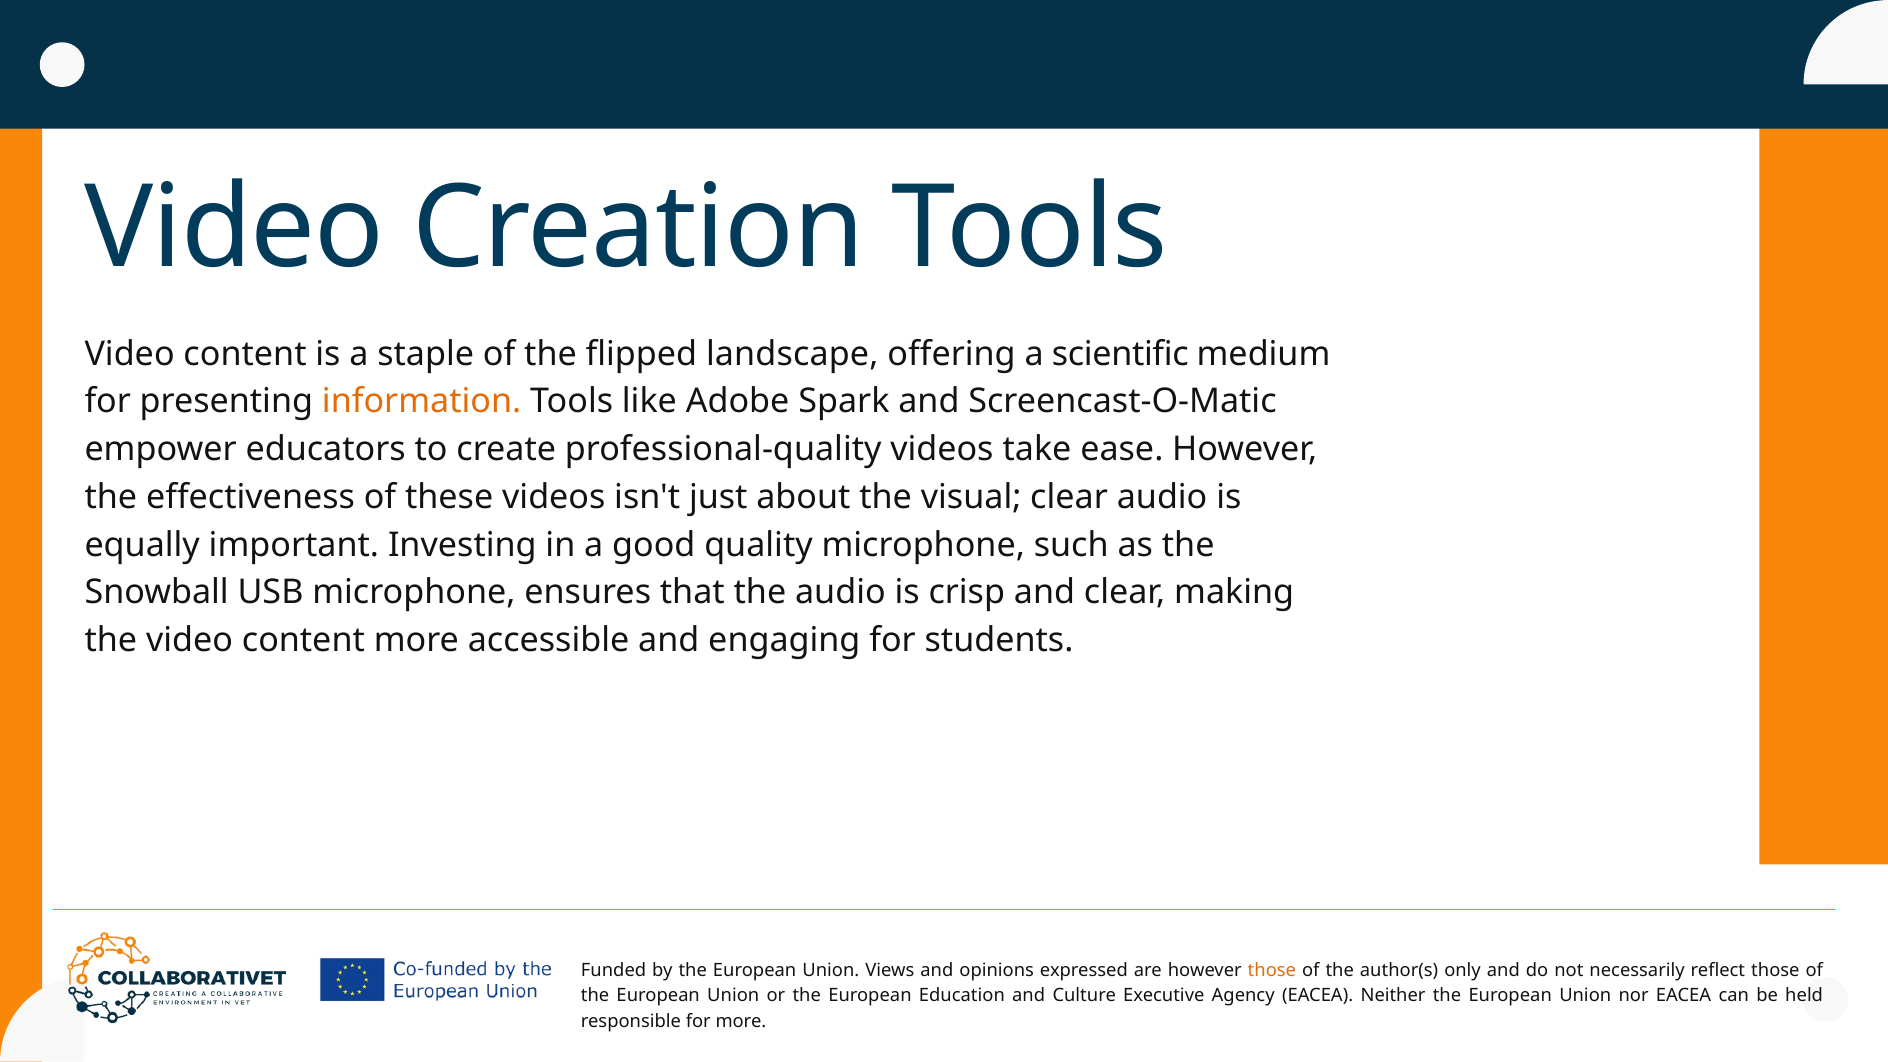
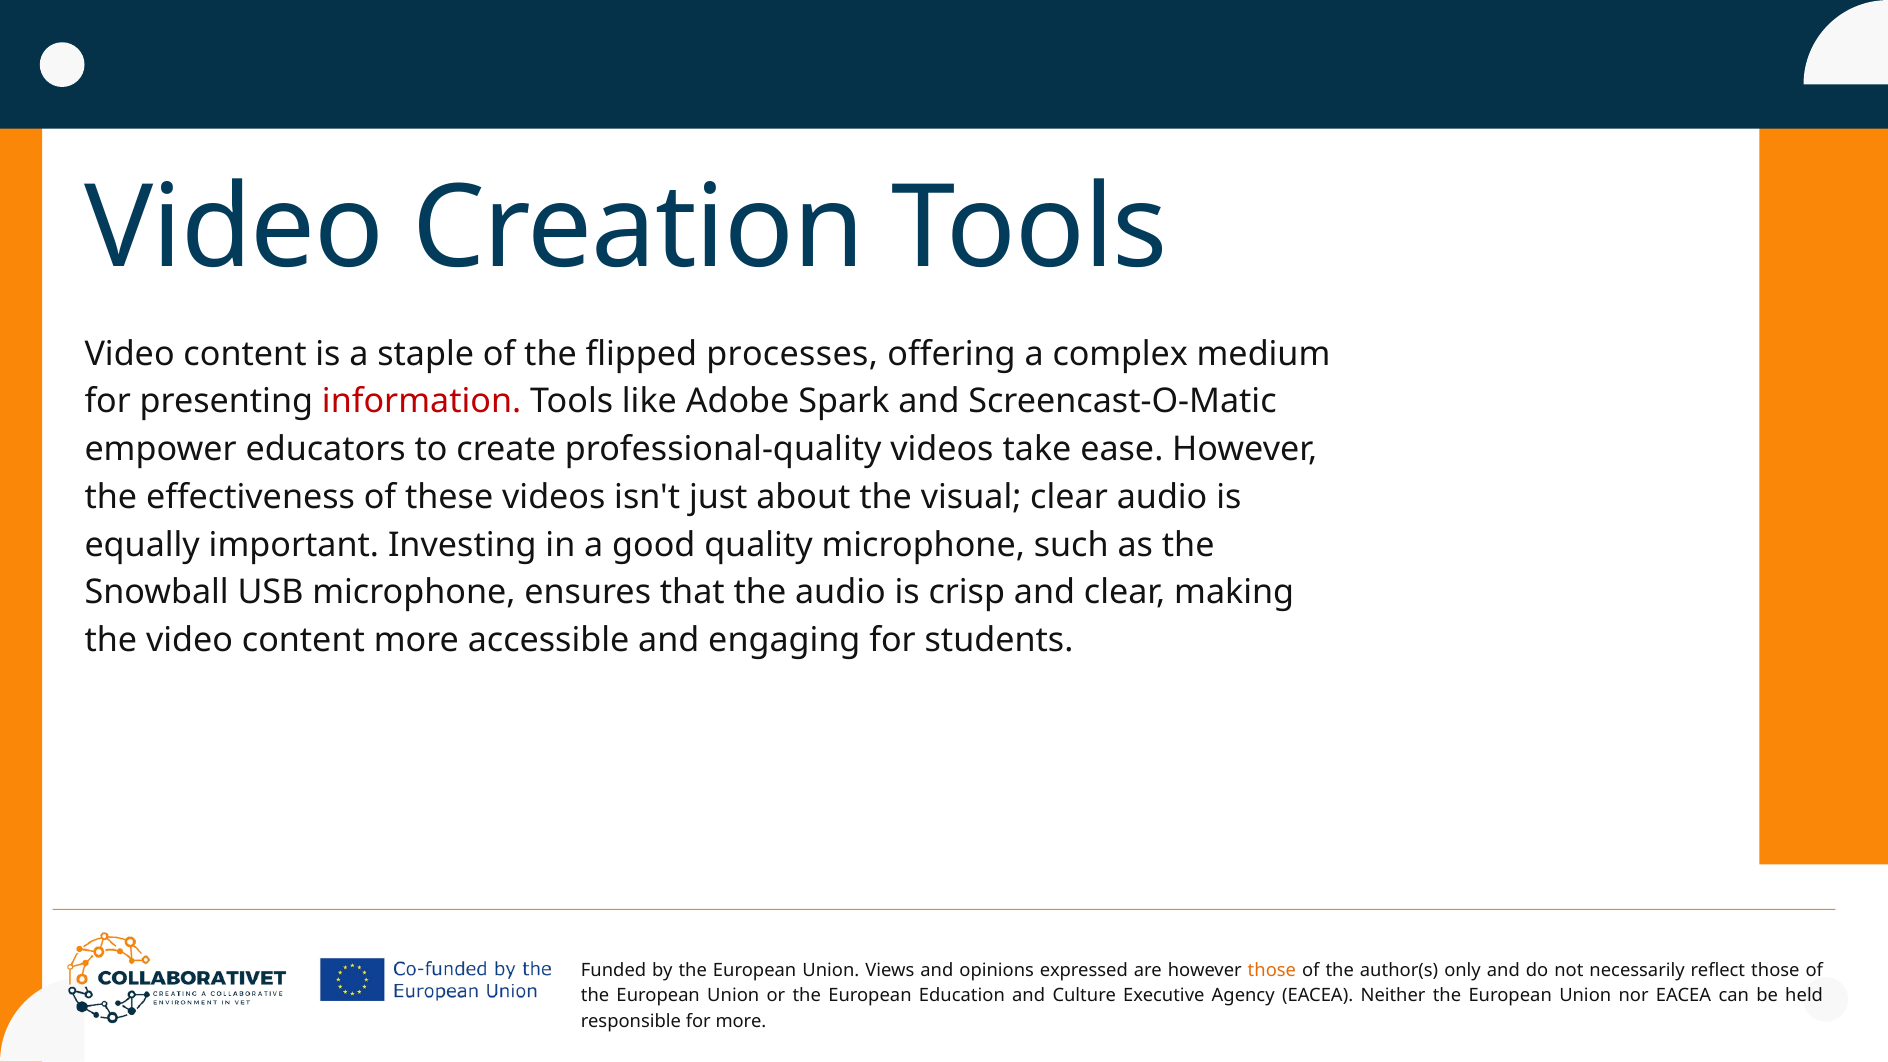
landscape: landscape -> processes (792, 354)
scientific: scientific -> complex (1120, 354)
information colour: orange -> red (422, 402)
